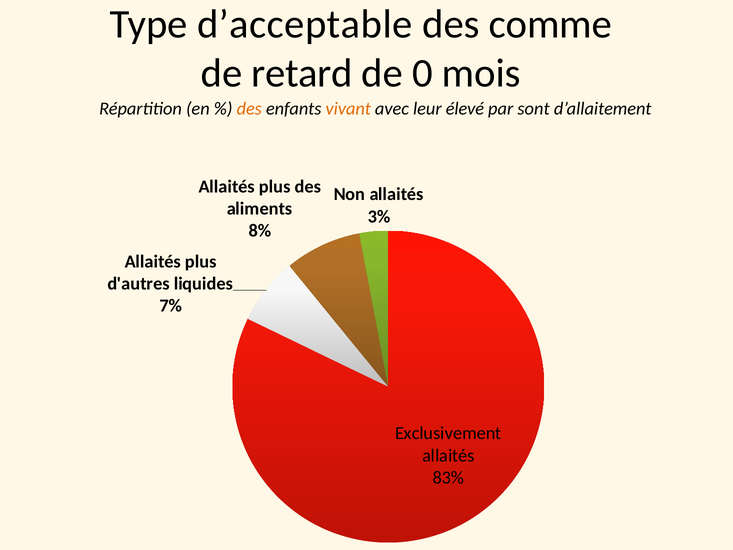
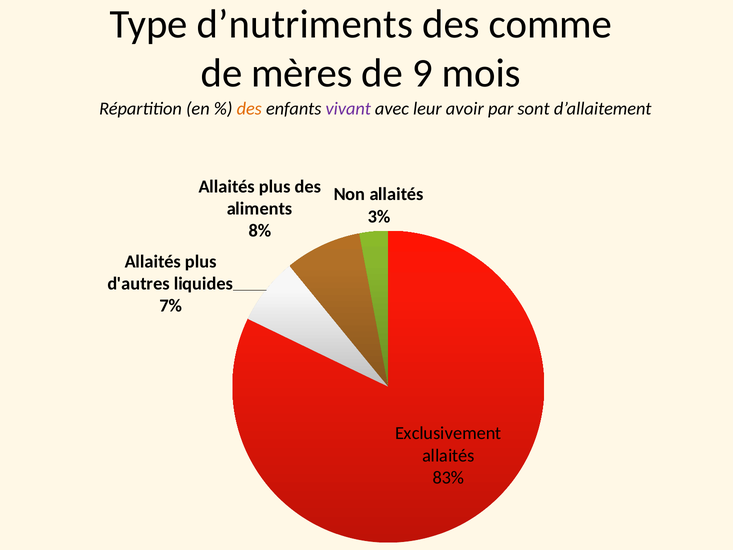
d’acceptable: d’acceptable -> d’nutriments (305, 24)
retard: retard -> mères (302, 73)
0: 0 -> 9 (422, 73)
vivant colour: orange -> purple (348, 108)
élevé: élevé -> avoir (465, 108)
